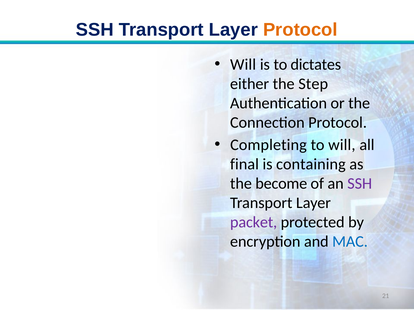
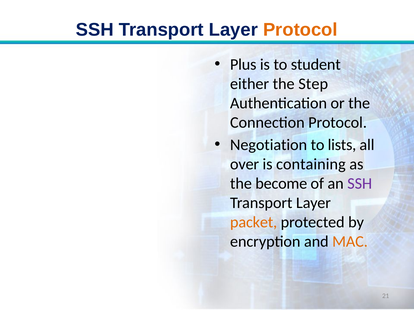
Will: Will -> Plus (243, 65)
dictates: dictates -> student (316, 65)
Completing: Completing -> Negotiation (269, 145)
to will: will -> lists (342, 145)
final: final -> over (245, 164)
packet colour: purple -> orange (254, 222)
MAC colour: blue -> orange (350, 242)
